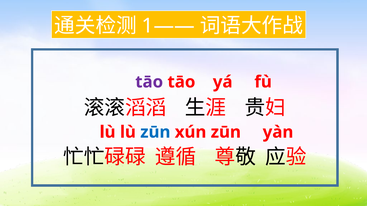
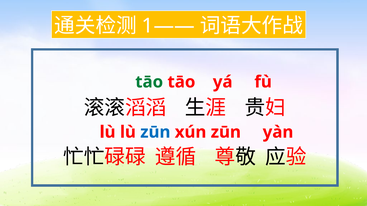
tāo colour: purple -> green (149, 82)
